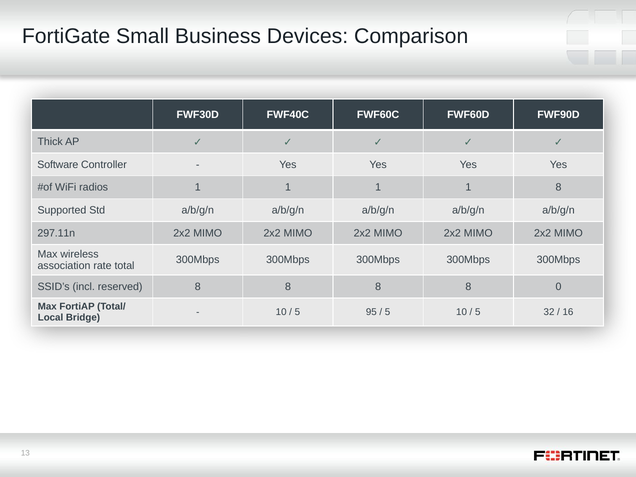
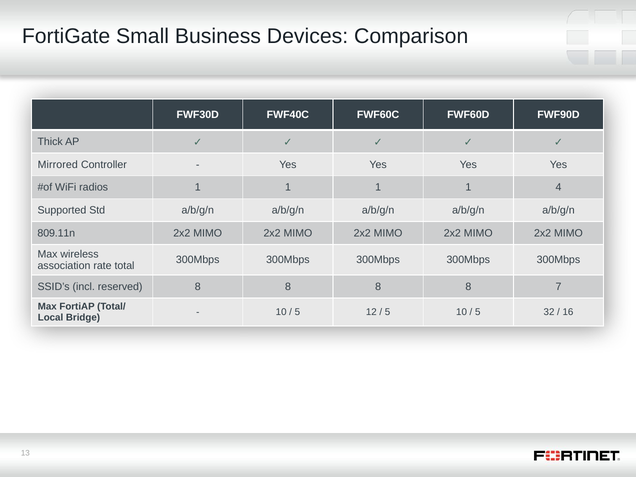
Software: Software -> Mirrored (58, 165)
1 8: 8 -> 4 (559, 187)
297.11n: 297.11n -> 809.11n (56, 233)
0: 0 -> 7 (559, 287)
95: 95 -> 12 (371, 312)
